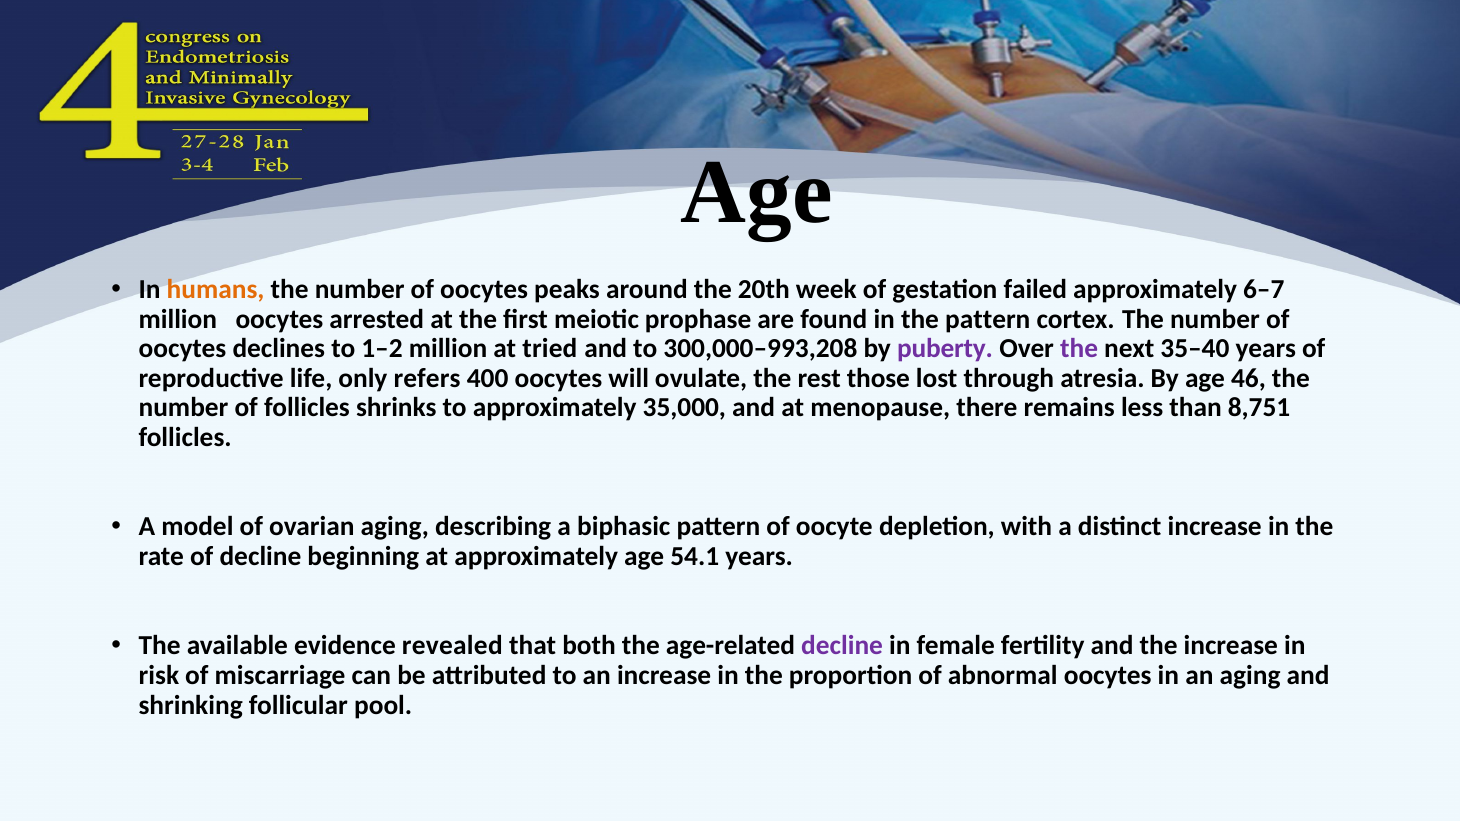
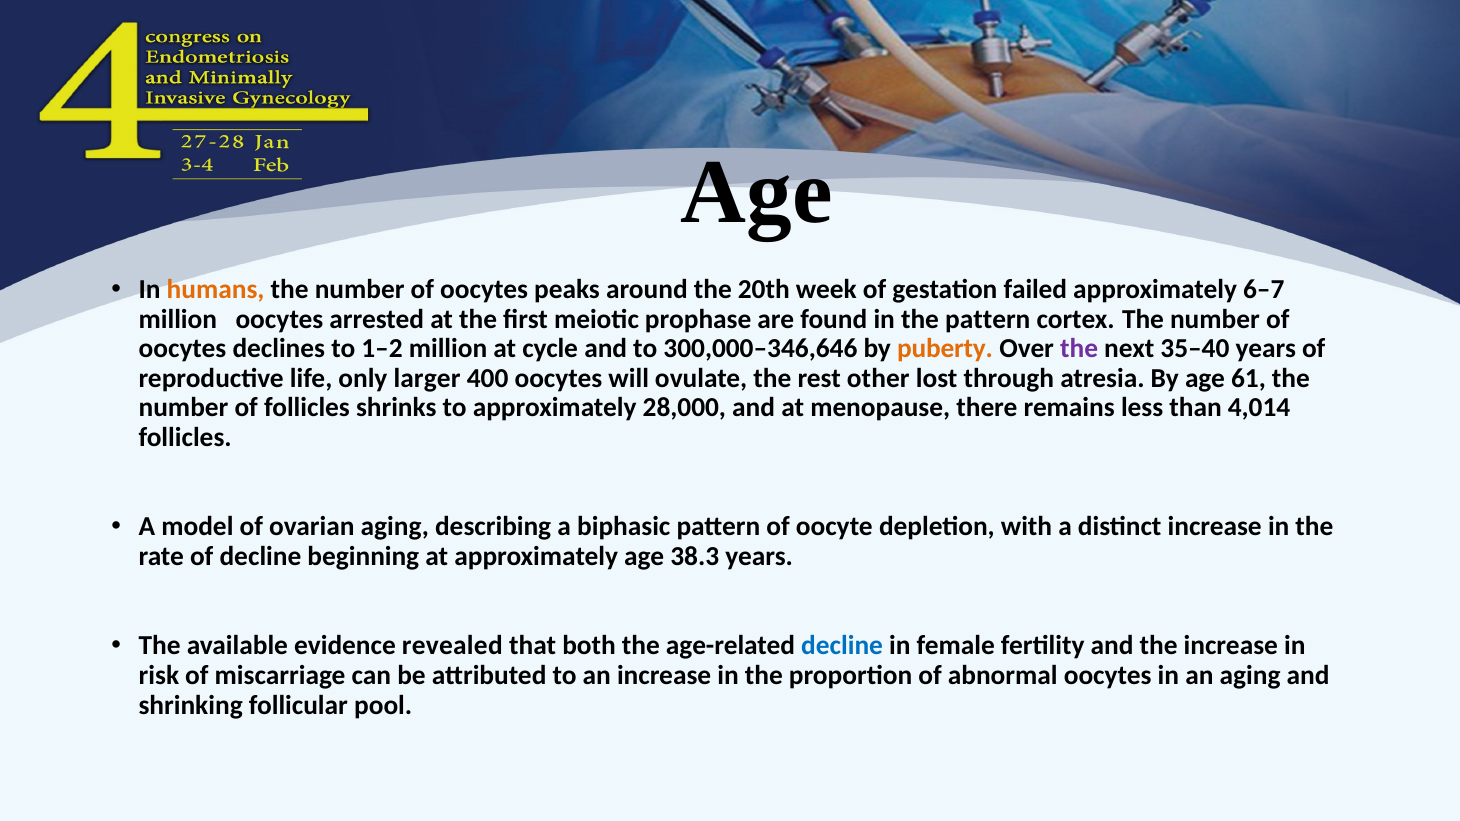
tried: tried -> cycle (550, 349)
300,000–993,208: 300,000–993,208 -> 300,000–346,646 (760, 349)
puberty colour: purple -> orange (945, 349)
refers: refers -> larger (427, 378)
those: those -> other (878, 378)
46: 46 -> 61 (1248, 378)
35,000: 35,000 -> 28,000 (684, 408)
8,751: 8,751 -> 4,014 (1259, 408)
54.1: 54.1 -> 38.3 (695, 557)
decline colour: purple -> blue (842, 646)
